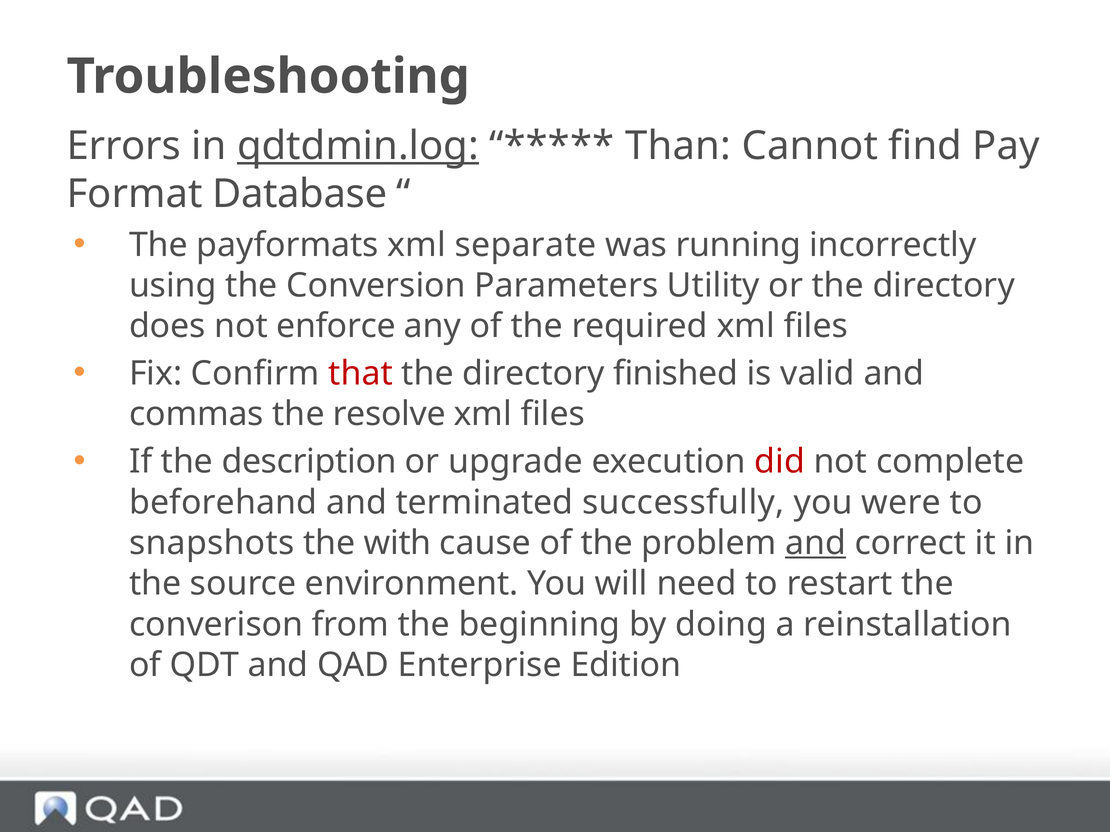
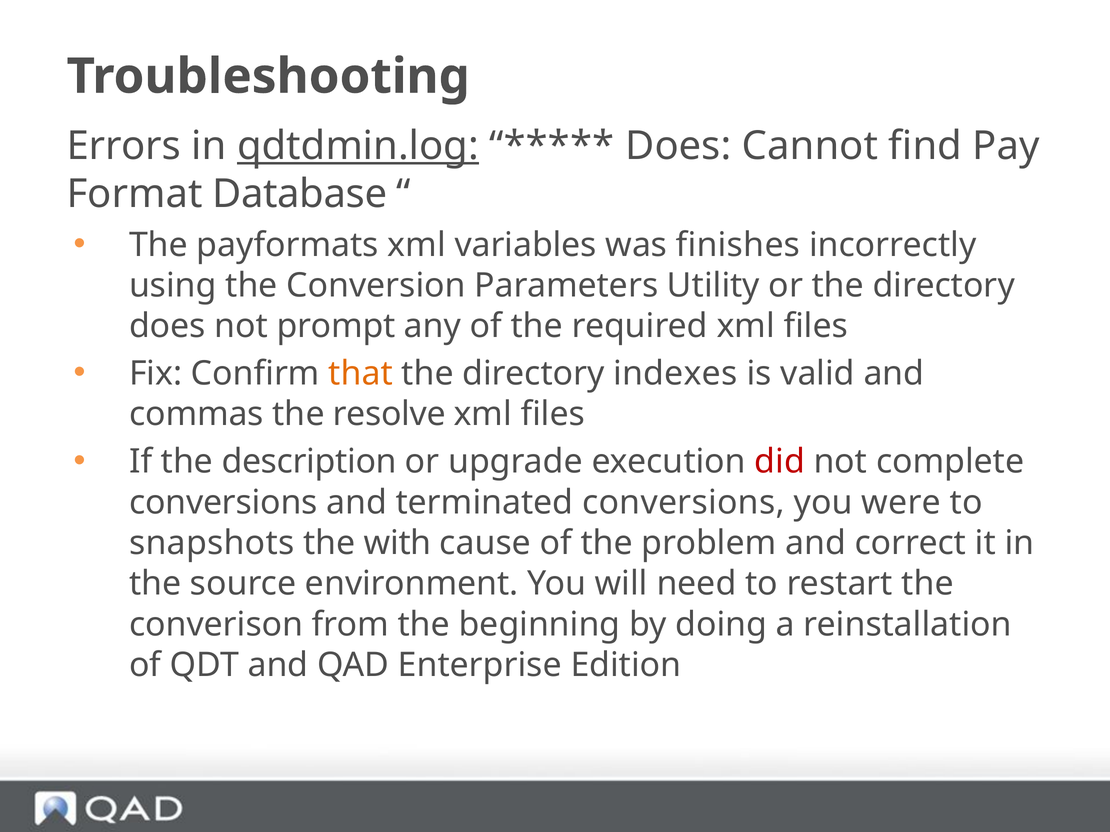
Than: Than -> Does (678, 146)
separate: separate -> variables (526, 245)
running: running -> finishes (738, 245)
enforce: enforce -> prompt (336, 326)
that colour: red -> orange (361, 374)
finished: finished -> indexes (675, 374)
beforehand: beforehand -> conversions (223, 503)
terminated successfully: successfully -> conversions (683, 503)
and underline: present -> none (816, 543)
